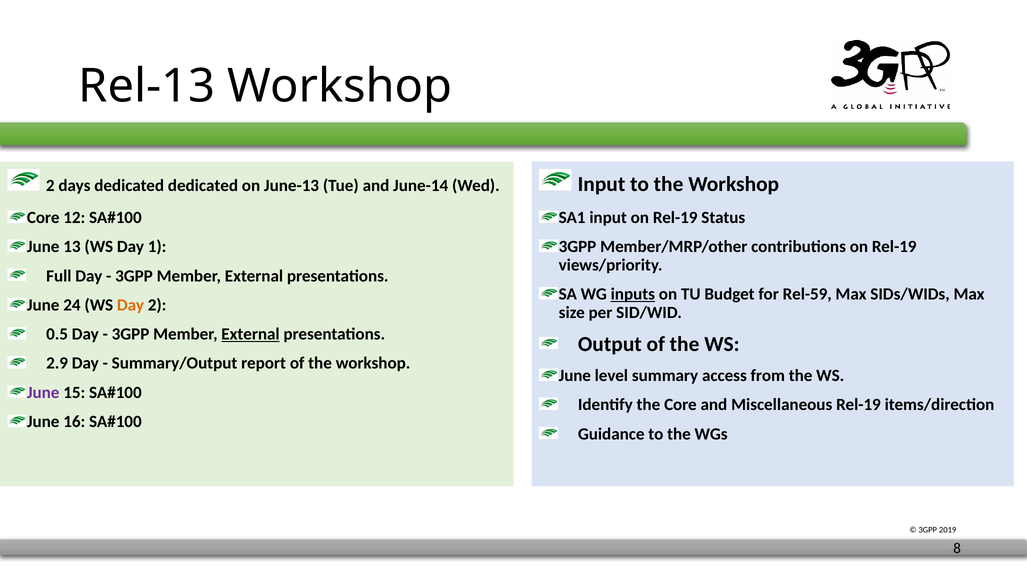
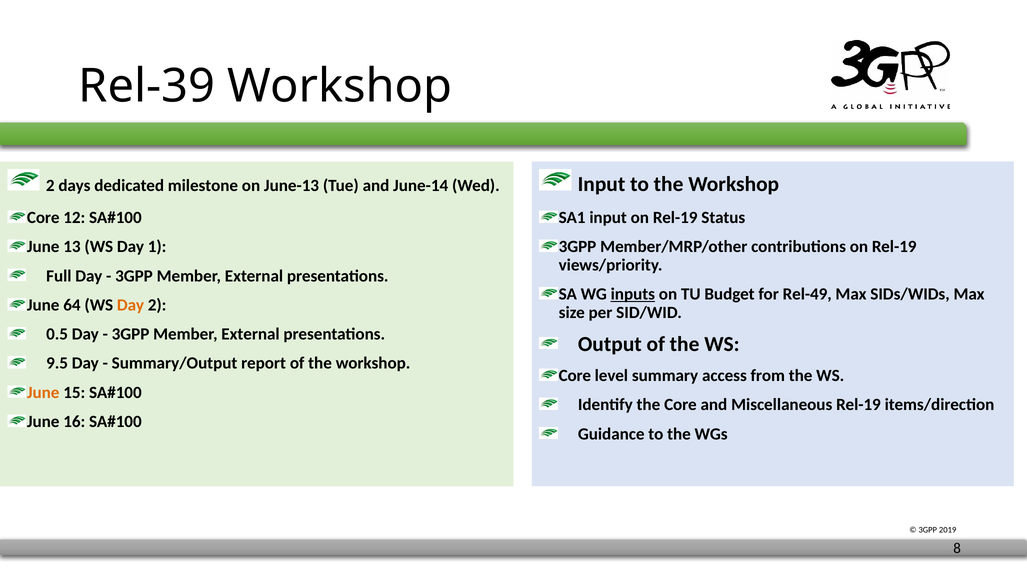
Rel-13: Rel-13 -> Rel-39 (147, 86)
dedicated dedicated: dedicated -> milestone (203, 186)
Rel-59: Rel-59 -> Rel-49 (807, 295)
24: 24 -> 64 (72, 305)
External underline: present -> none (250, 335)
2.9: 2.9 -> 9.5 (57, 364)
June: June -> Core (575, 376)
June colour: purple -> orange (43, 393)
